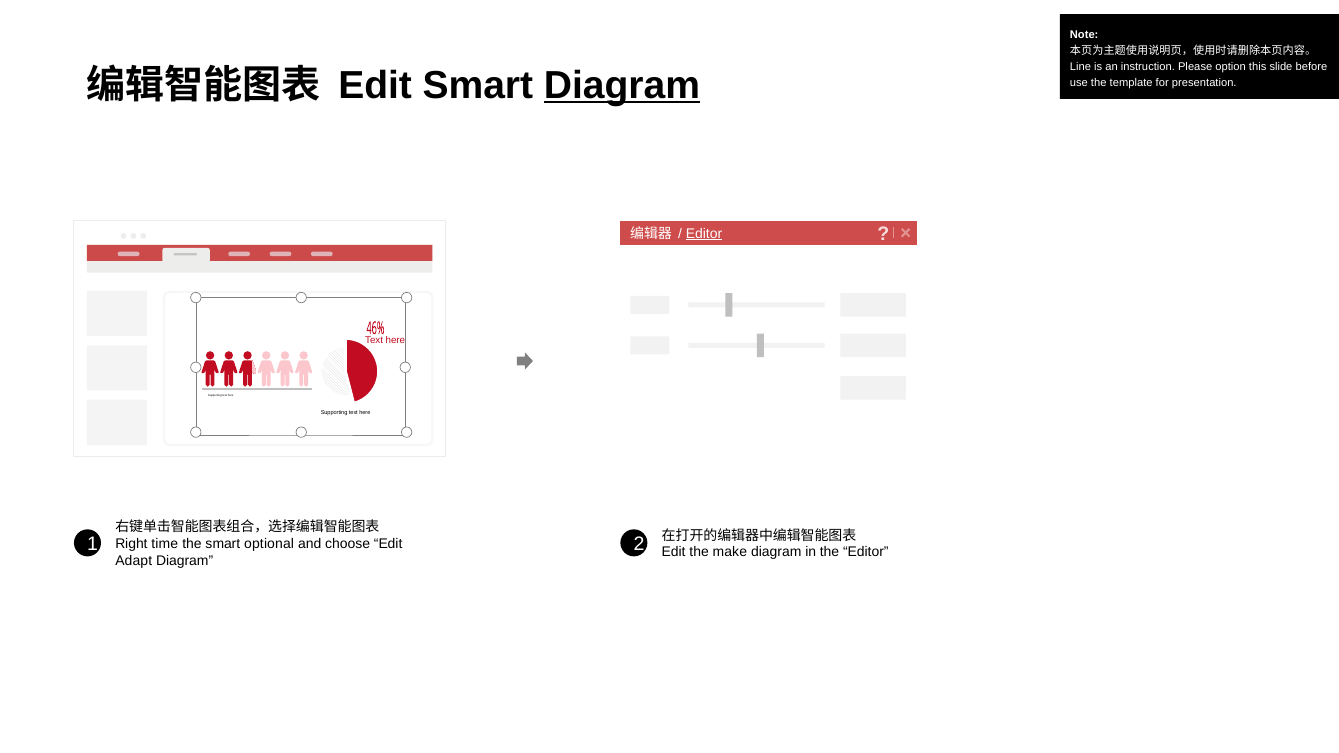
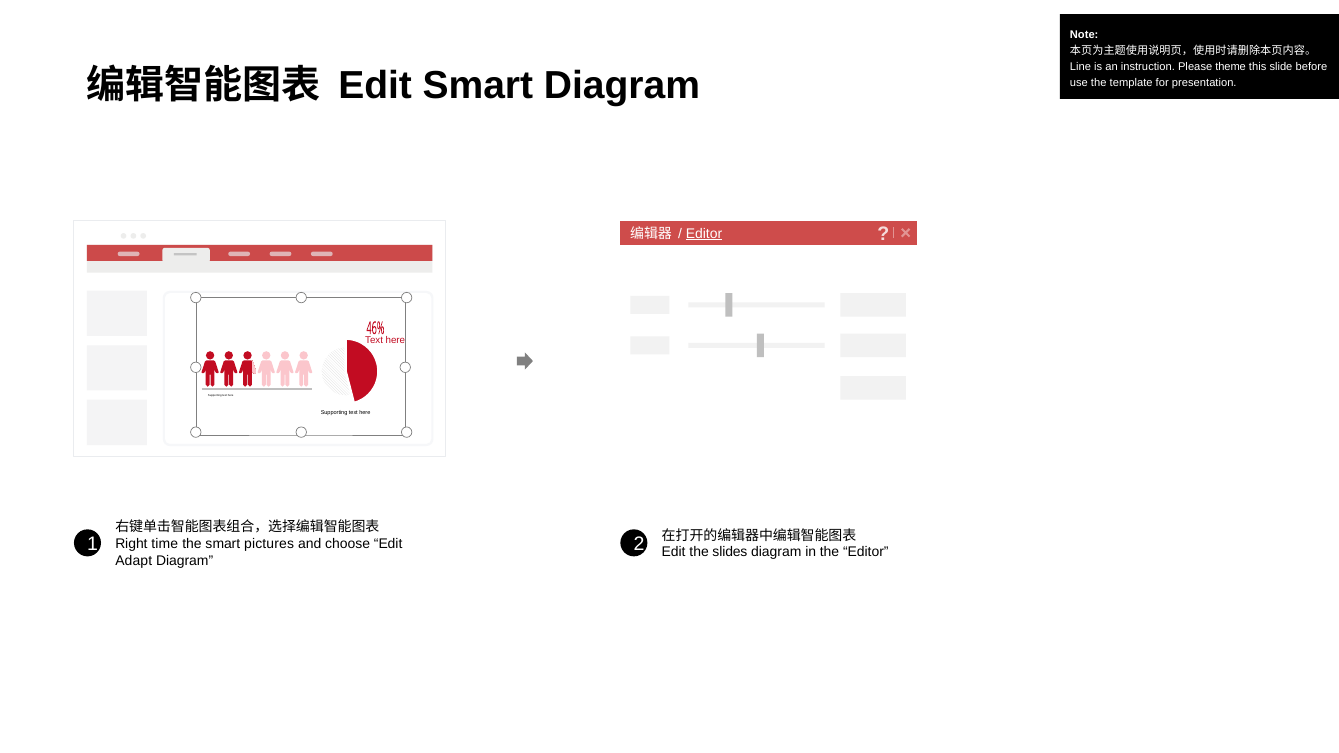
option: option -> theme (1231, 67)
Diagram underline: present -> none (622, 85)
optional: optional -> pictures (269, 544)
make: make -> slides (730, 552)
